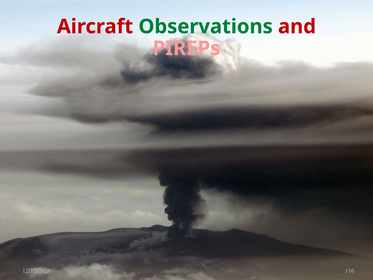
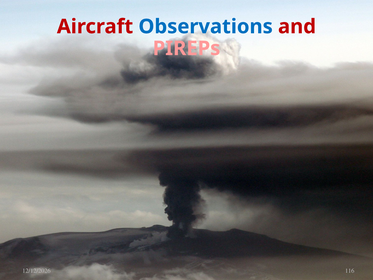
Observations colour: green -> blue (206, 27)
